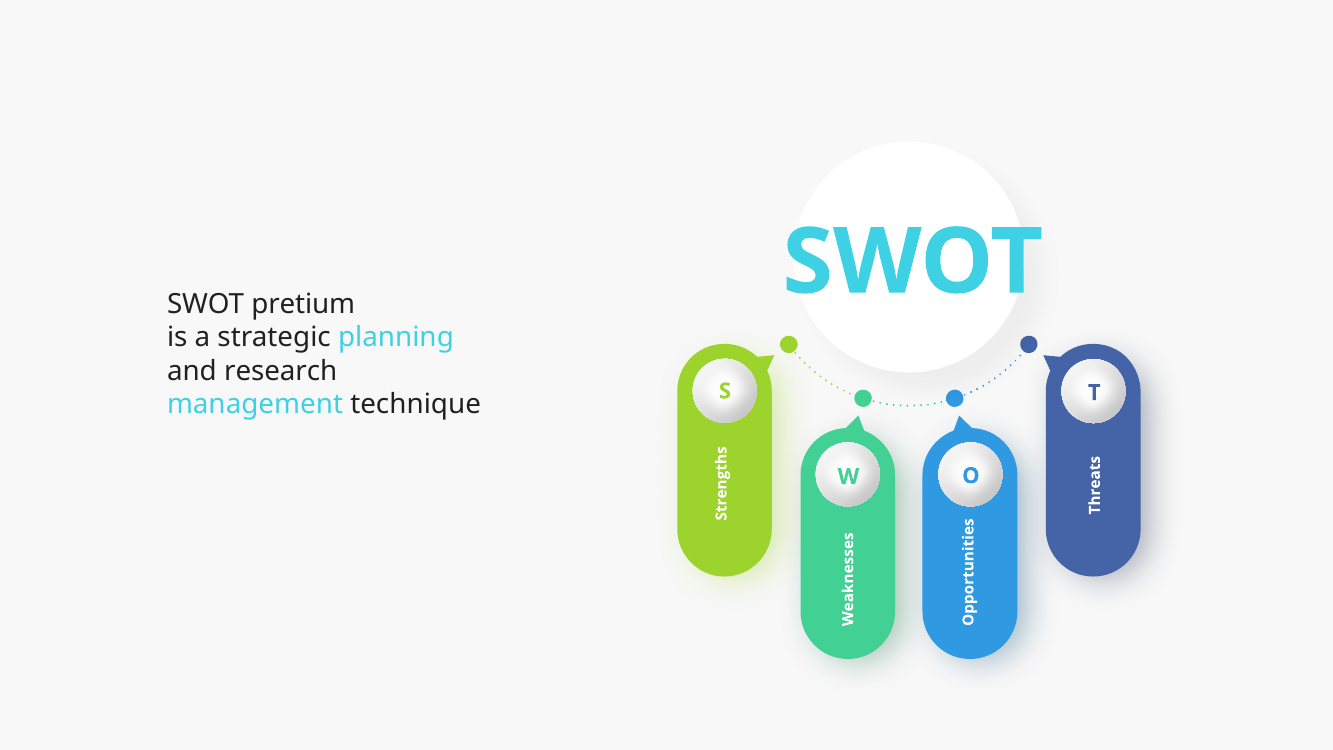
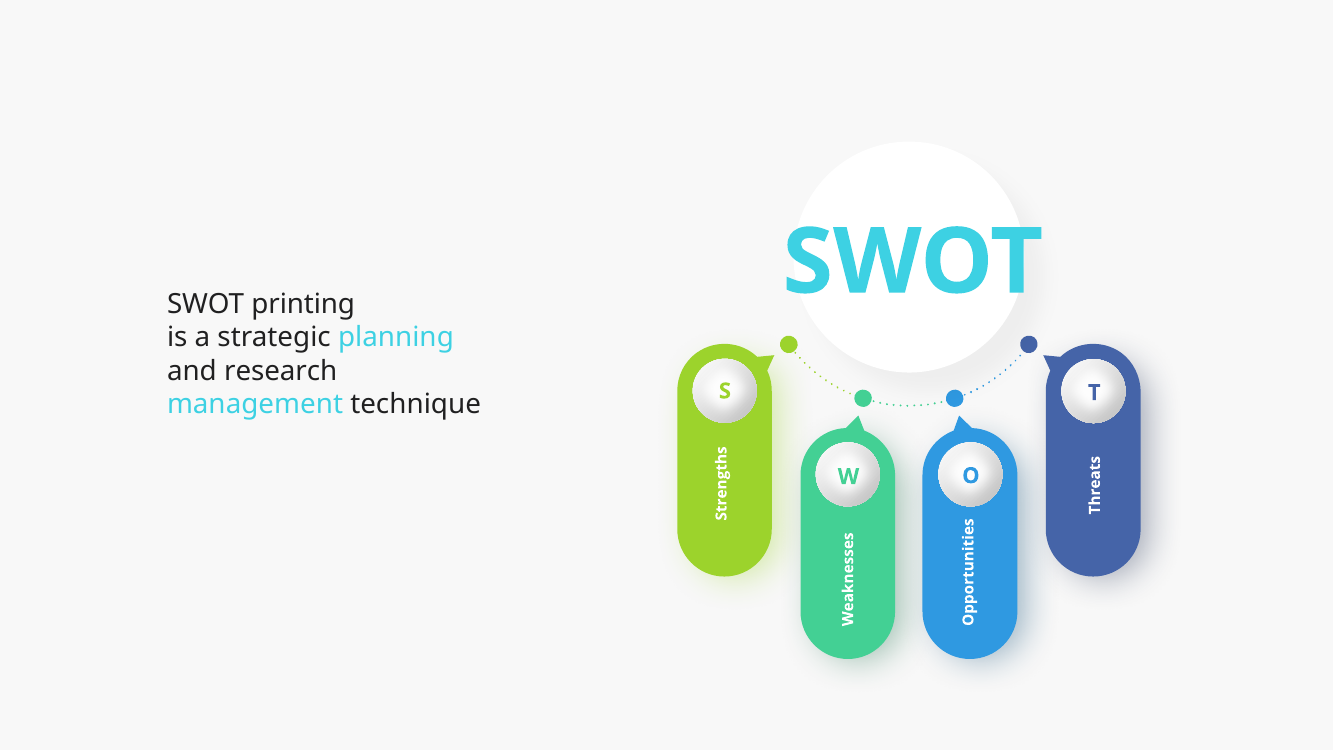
pretium: pretium -> printing (303, 304)
